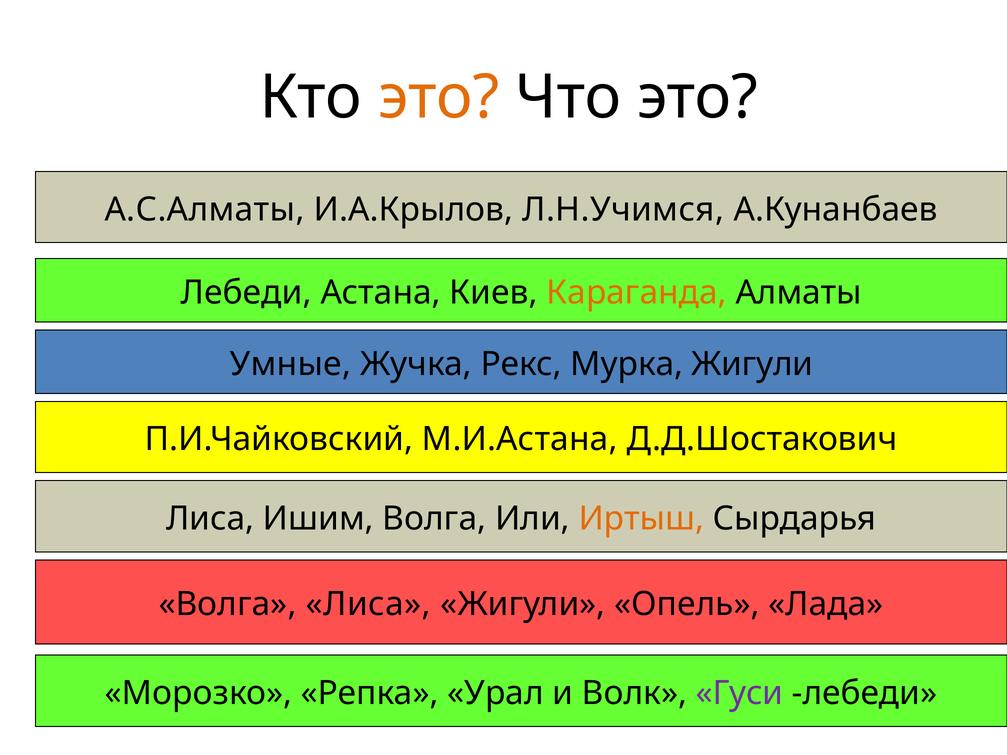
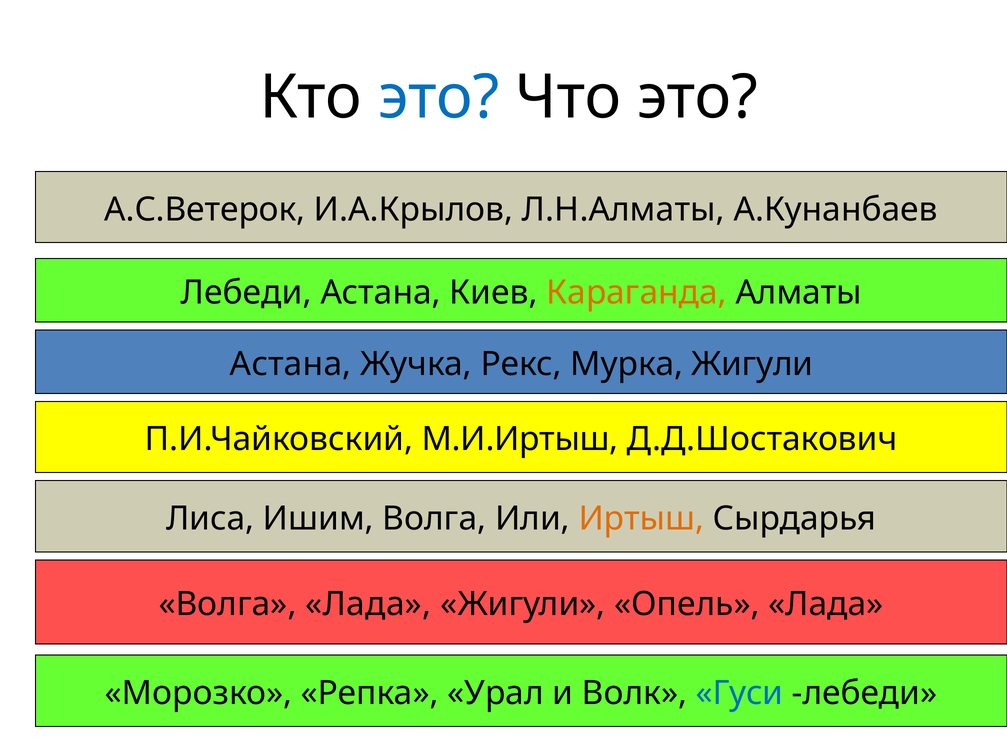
это colour: orange -> blue (439, 98)
А.С.Алматы: А.С.Алматы -> А.С.Ветерок (205, 210)
Л.Н.Учимся: Л.Н.Учимся -> Л.Н.Алматы (623, 210)
Умные: Умные -> Астана (291, 364)
М.И.Астана: М.И.Астана -> М.И.Иртыш (520, 439)
Волга Лиса: Лиса -> Лада (368, 604)
Гуси colour: purple -> blue (740, 693)
